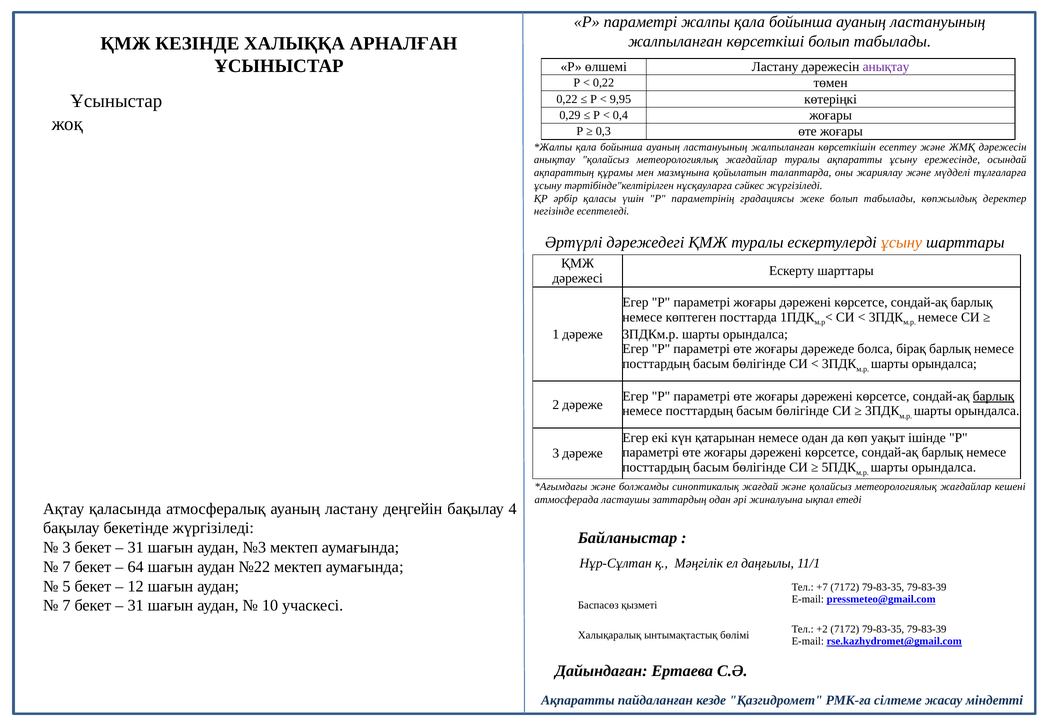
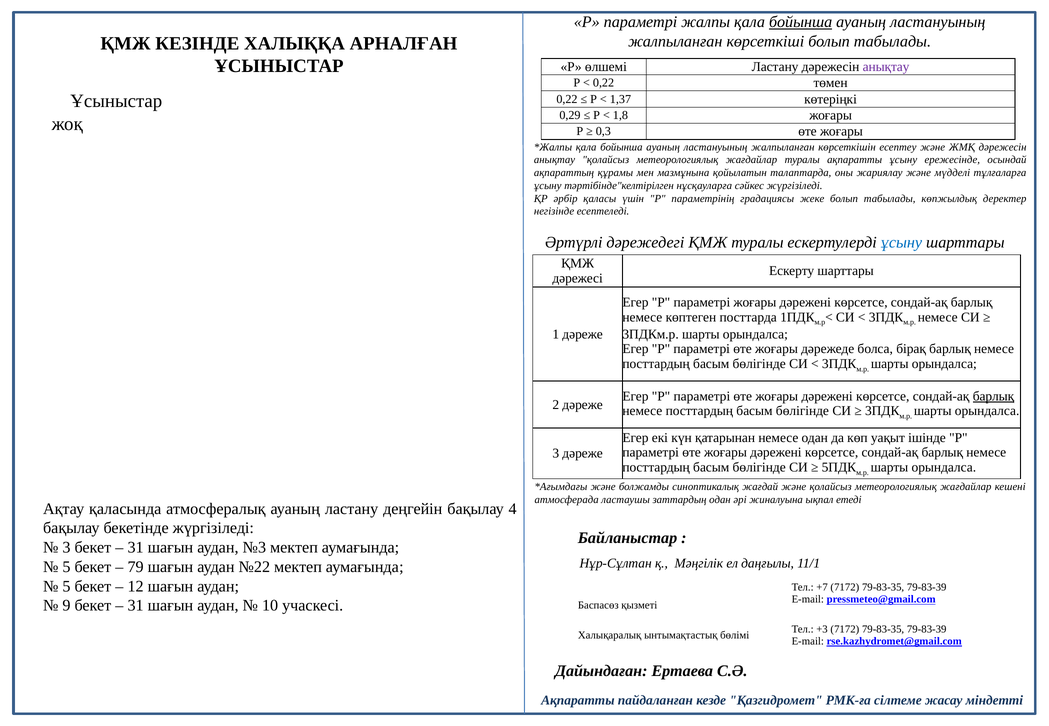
бойынша underline: none -> present (801, 22)
9,95: 9,95 -> 1,37 (620, 99)
0,4: 0,4 -> 1,8 (620, 115)
ұсыну colour: orange -> blue (901, 243)
7: 7 -> 5 (67, 567)
64: 64 -> 79 (136, 567)
7: 7 -> 9 (67, 606)
+2: +2 -> +3 (822, 630)
